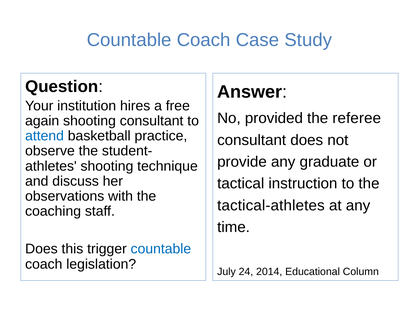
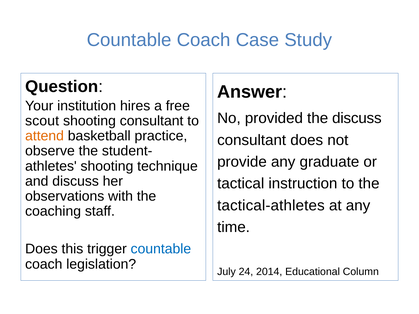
the referee: referee -> discuss (357, 118)
again: again -> scout (42, 121)
attend colour: blue -> orange (45, 136)
